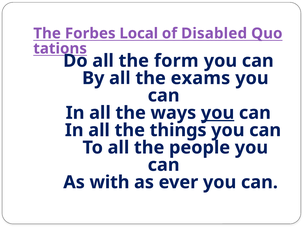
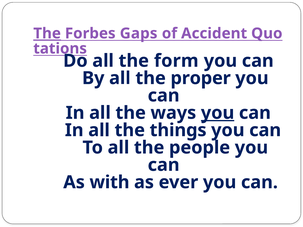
The underline: none -> present (47, 33)
Local: Local -> Gaps (139, 33)
Disabled: Disabled -> Accident (214, 33)
exams: exams -> proper (201, 78)
